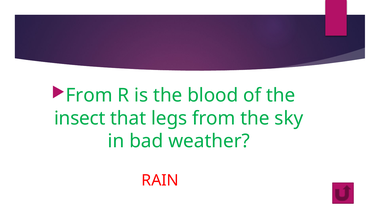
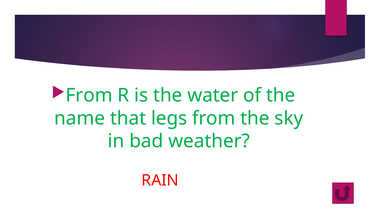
blood: blood -> water (213, 95)
insect: insect -> name (80, 118)
